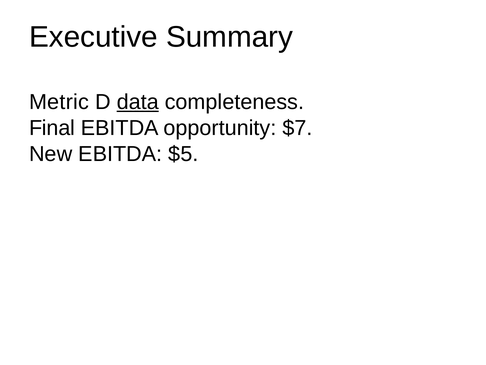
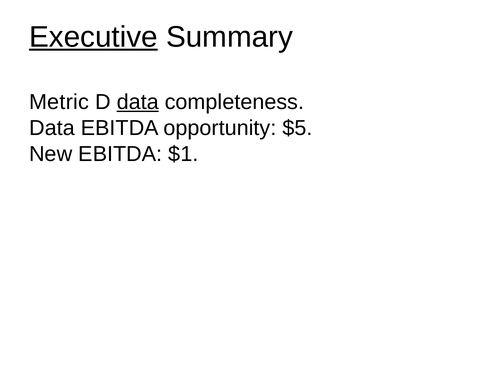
Executive underline: none -> present (93, 37)
Final: Final -> Data (52, 128)
$7: $7 -> $5 (297, 128)
$5: $5 -> $1 (183, 154)
